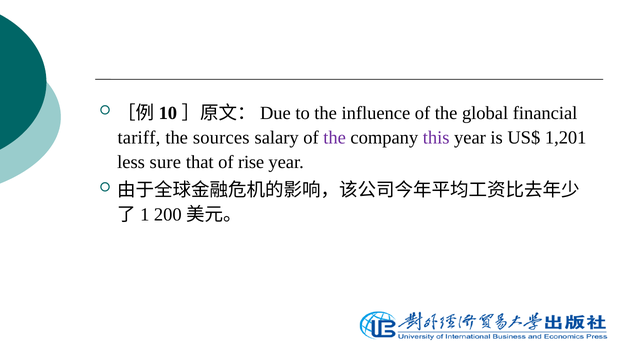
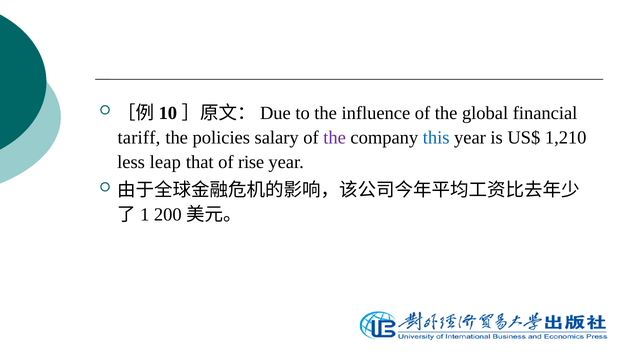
sources: sources -> policies (221, 138)
this colour: purple -> blue (436, 138)
1,201: 1,201 -> 1,210 (566, 138)
sure: sure -> leap (165, 162)
